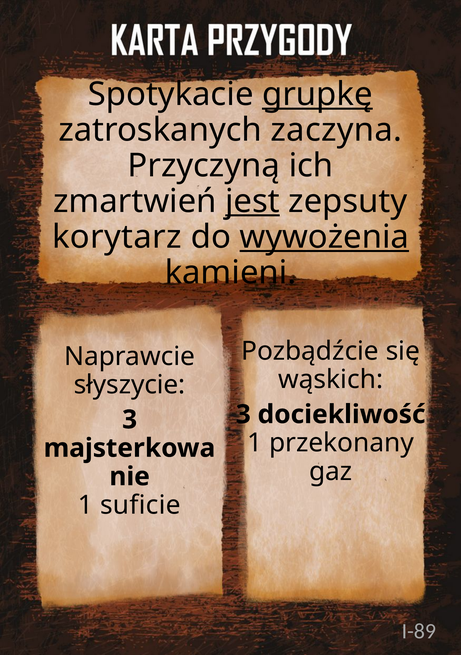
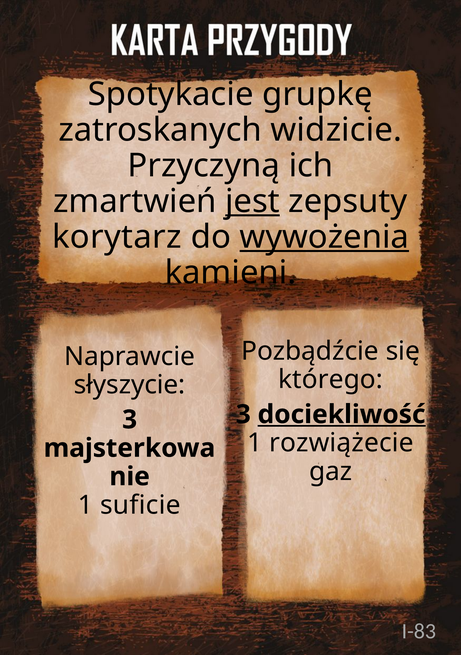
grupkę underline: present -> none (317, 94)
zaczyna: zaczyna -> widzicie (336, 130)
wąskich: wąskich -> którego (331, 379)
dociekliwość underline: none -> present (342, 414)
przekonany: przekonany -> rozwiążecie (341, 443)
I-89: I-89 -> I-83 (419, 631)
